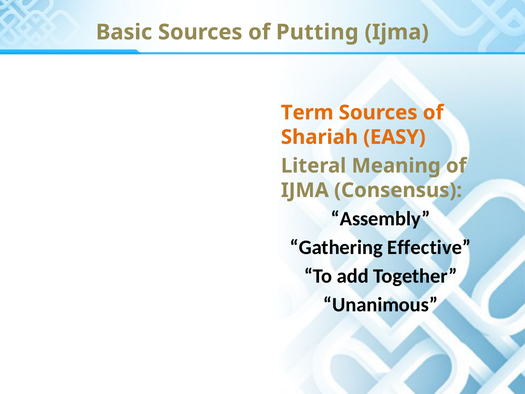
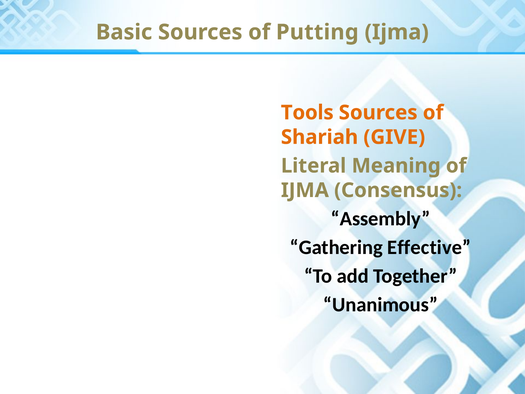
Term: Term -> Tools (307, 113)
EASY: EASY -> GIVE (394, 137)
